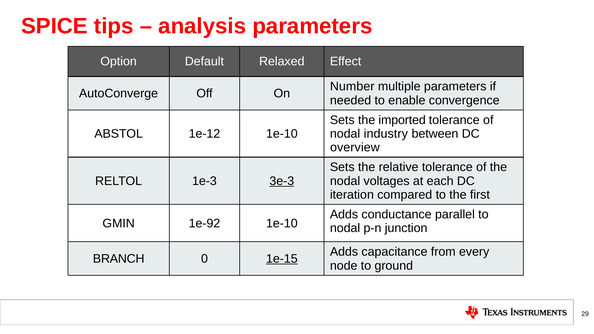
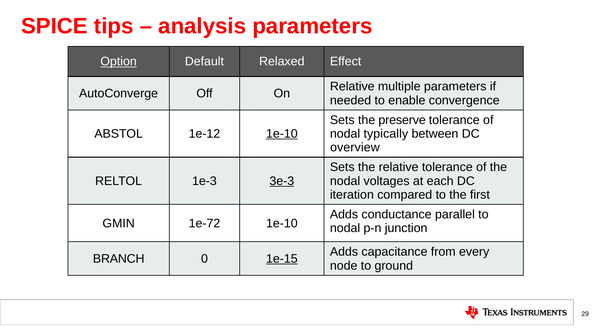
Option underline: none -> present (119, 62)
Number: Number -> Relative (352, 87)
imported: imported -> preserve (402, 120)
1e-10 underline: none -> present (282, 134)
industry: industry -> typically (386, 134)
1e-92: 1e-92 -> 1e-72 (204, 223)
